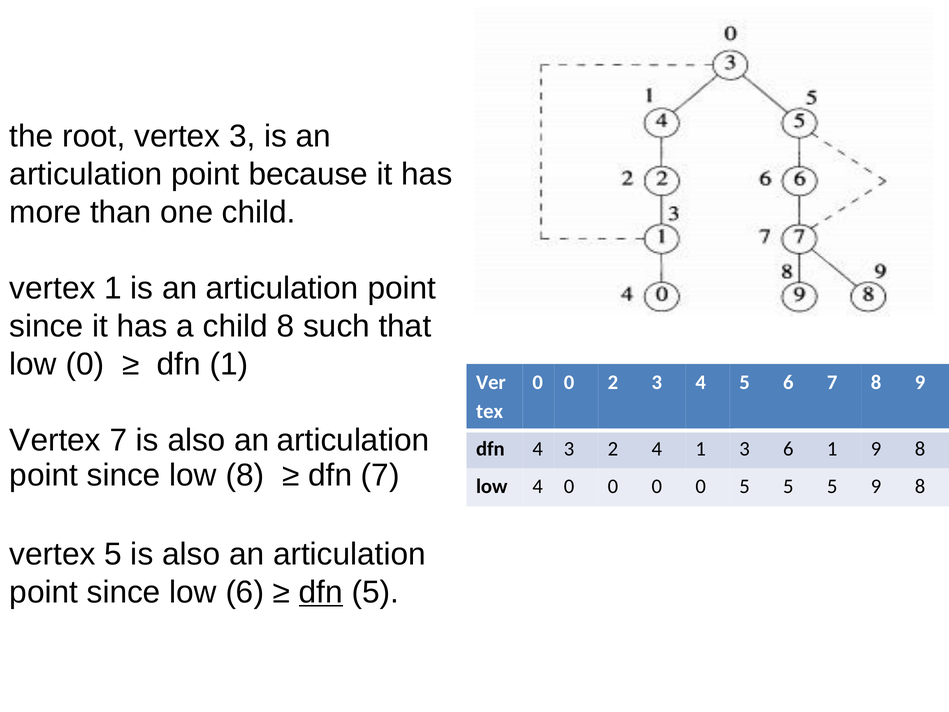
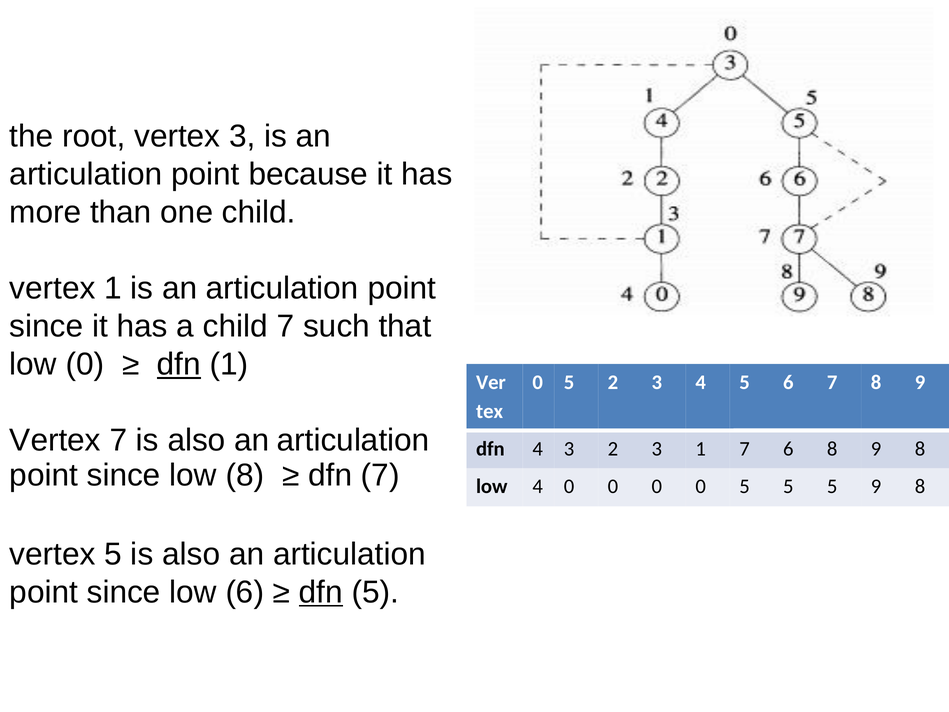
child 8: 8 -> 7 (286, 326)
dfn underline: none -> present (179, 364)
0: 0 -> 5 (569, 382)
3 2 4: 4 -> 3 (657, 449)
1 3: 3 -> 7 (745, 449)
6 1: 1 -> 8 (832, 449)
